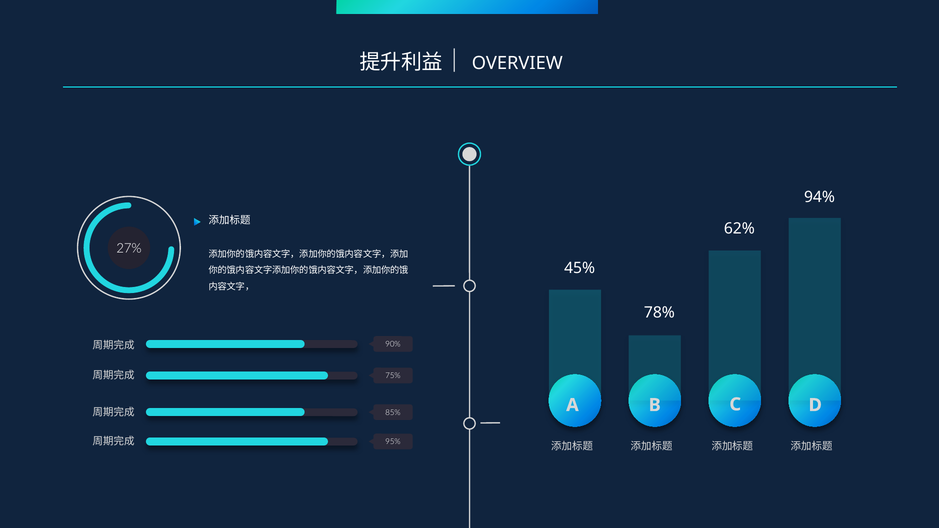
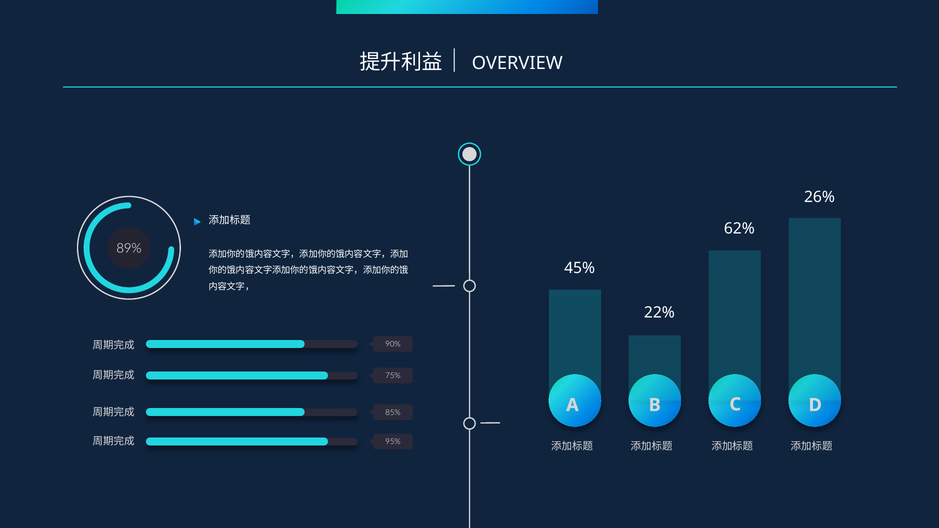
94%: 94% -> 26% (819, 197)
27%: 27% -> 89% (129, 249)
78%: 78% -> 22% (659, 313)
